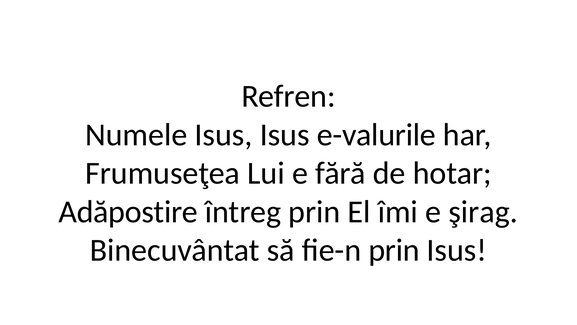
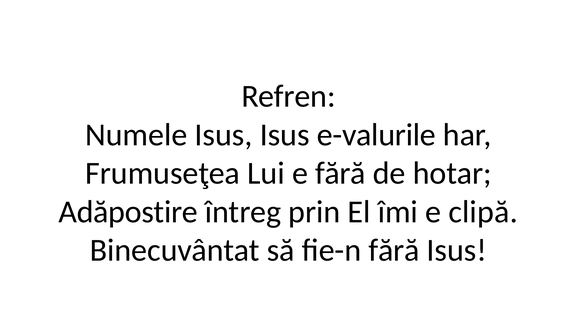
şirag: şirag -> clipă (483, 212)
fie-n prin: prin -> fără (394, 250)
